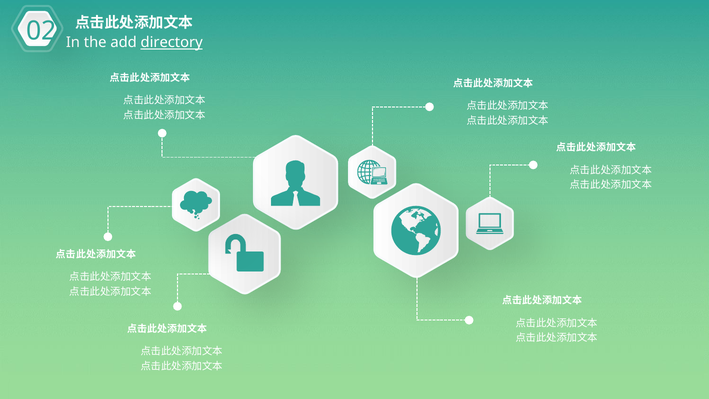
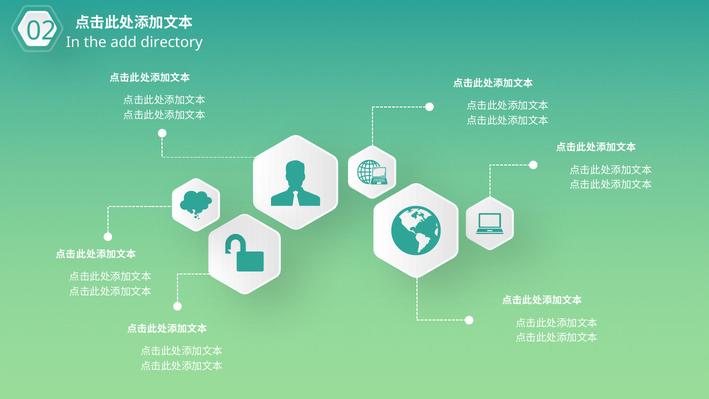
directory underline: present -> none (172, 43)
